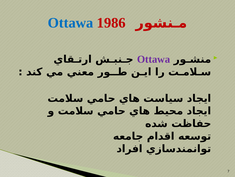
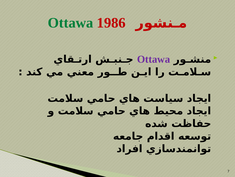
Ottawa colour: blue -> green (71, 23)
